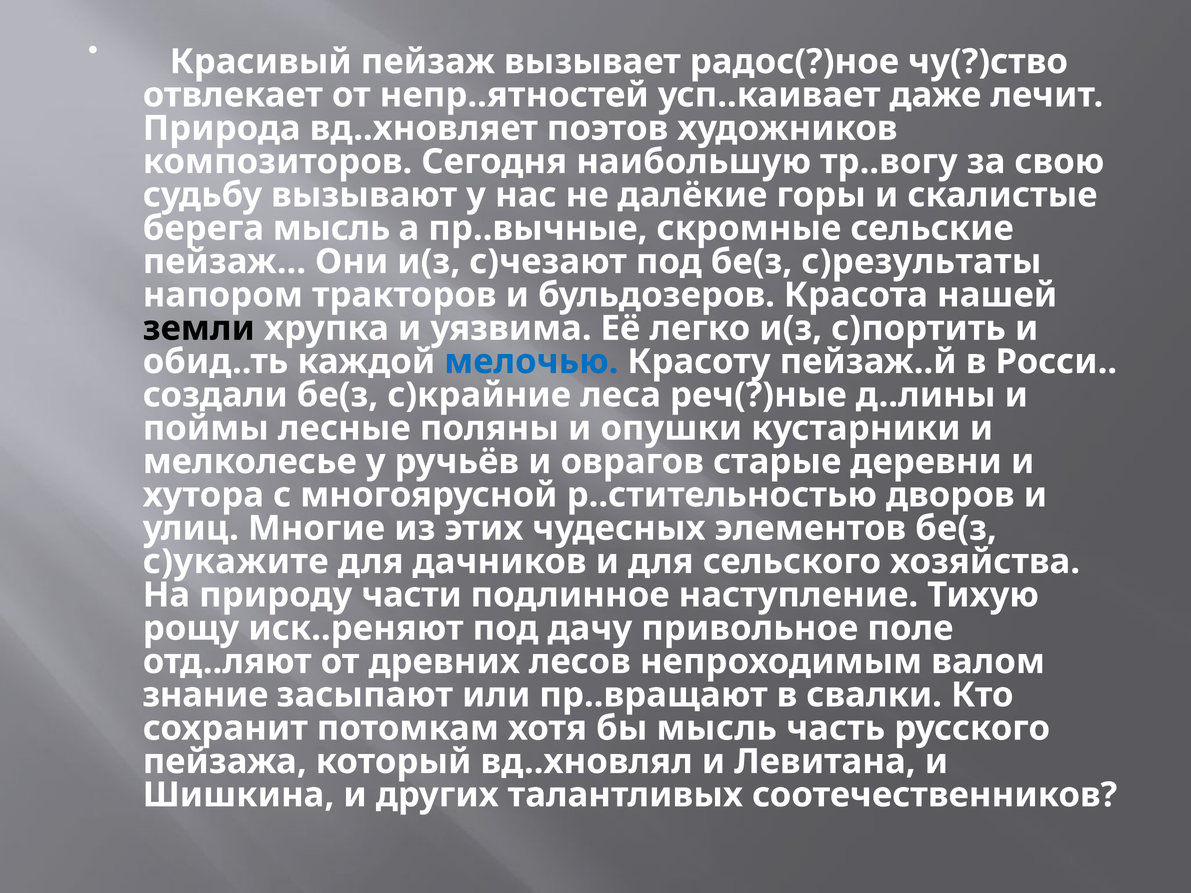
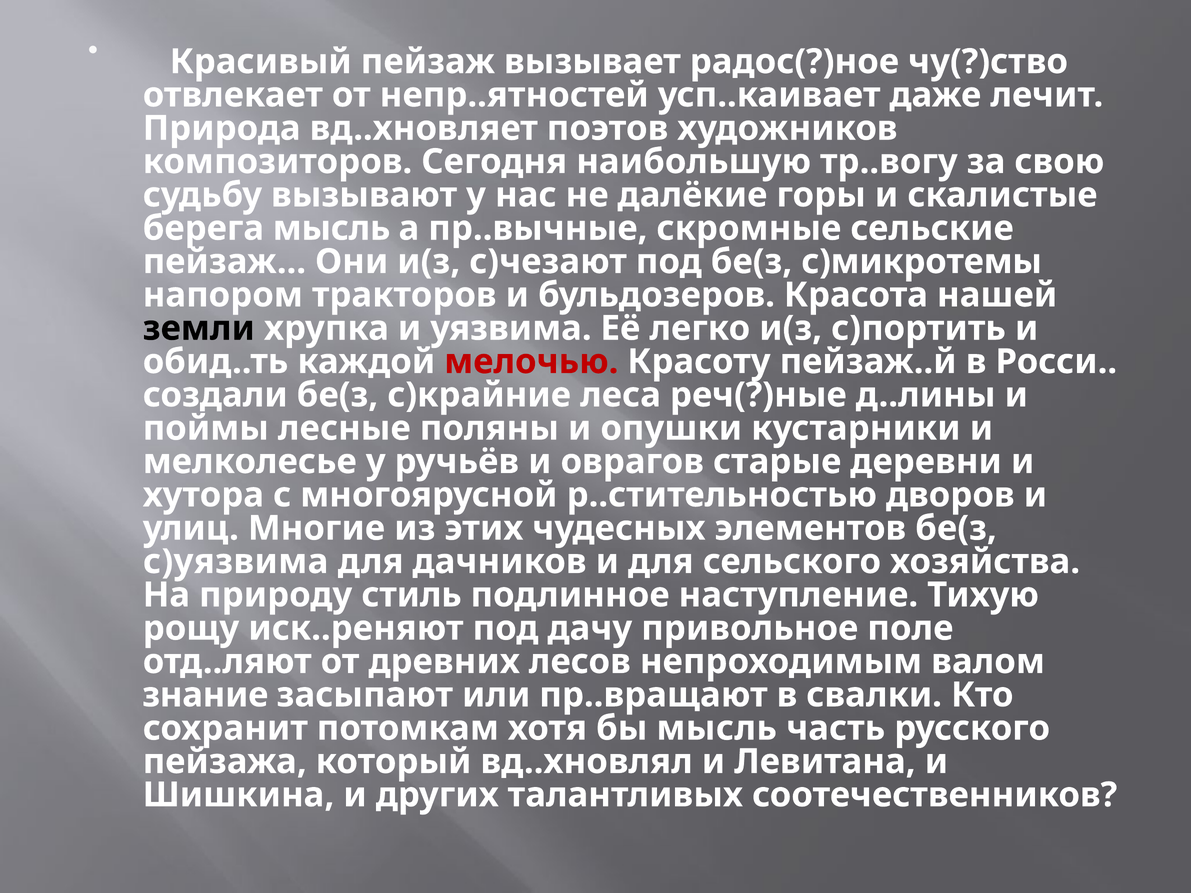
с)результаты: с)результаты -> с)микротемы (922, 262)
мелочью colour: blue -> red (531, 362)
с)укажите: с)укажите -> с)уязвима (236, 562)
части: части -> стиль (412, 595)
